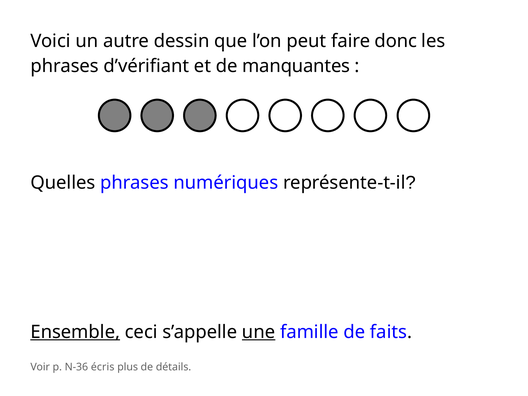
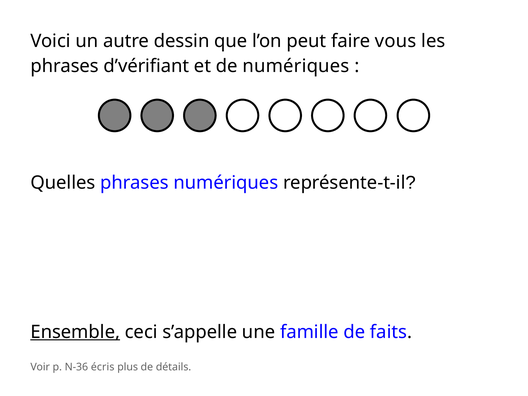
donc: donc -> vous (396, 41)
de manquantes: manquantes -> numériques (296, 66)
une underline: present -> none (259, 332)
